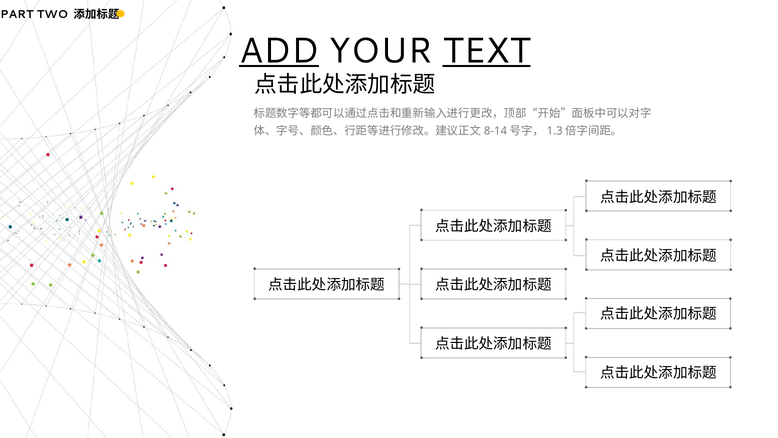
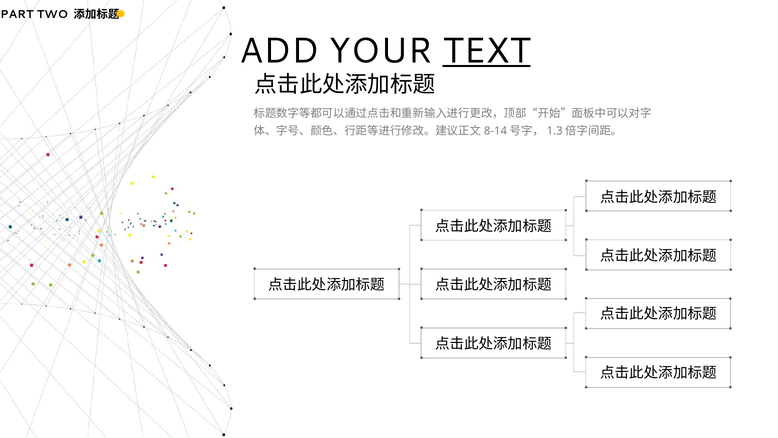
ADD underline: present -> none (279, 51)
